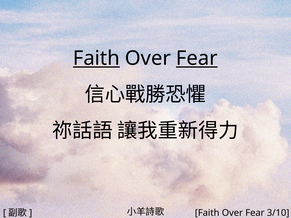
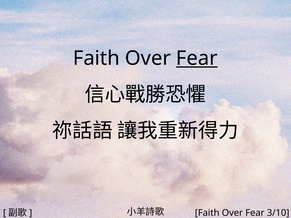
Faith underline: present -> none (96, 58)
